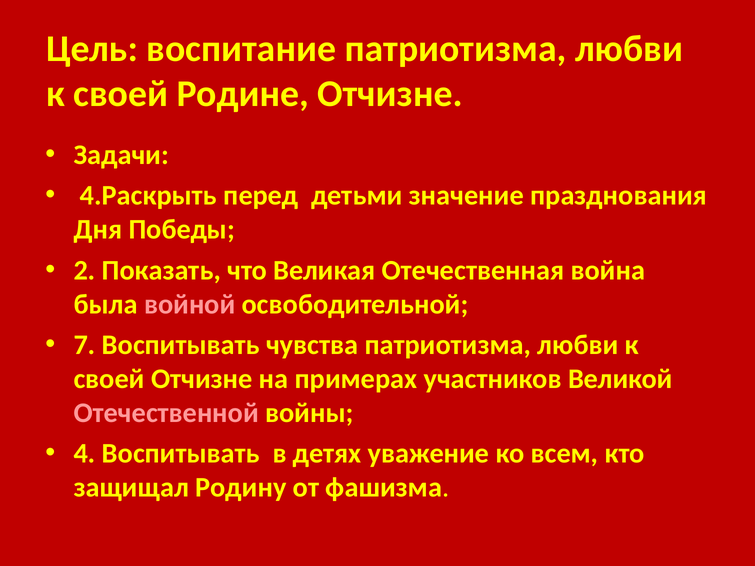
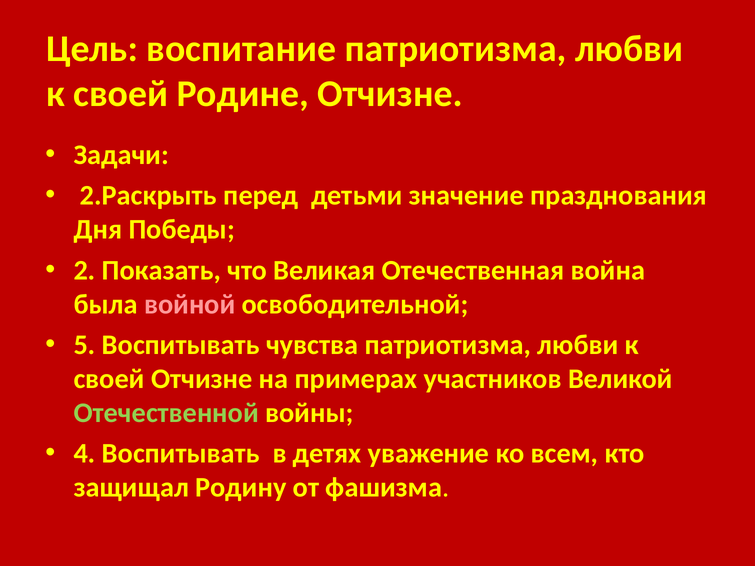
4.Раскрыть: 4.Раскрыть -> 2.Раскрыть (148, 196)
7: 7 -> 5 (85, 345)
Отечественной colour: pink -> light green (166, 413)
